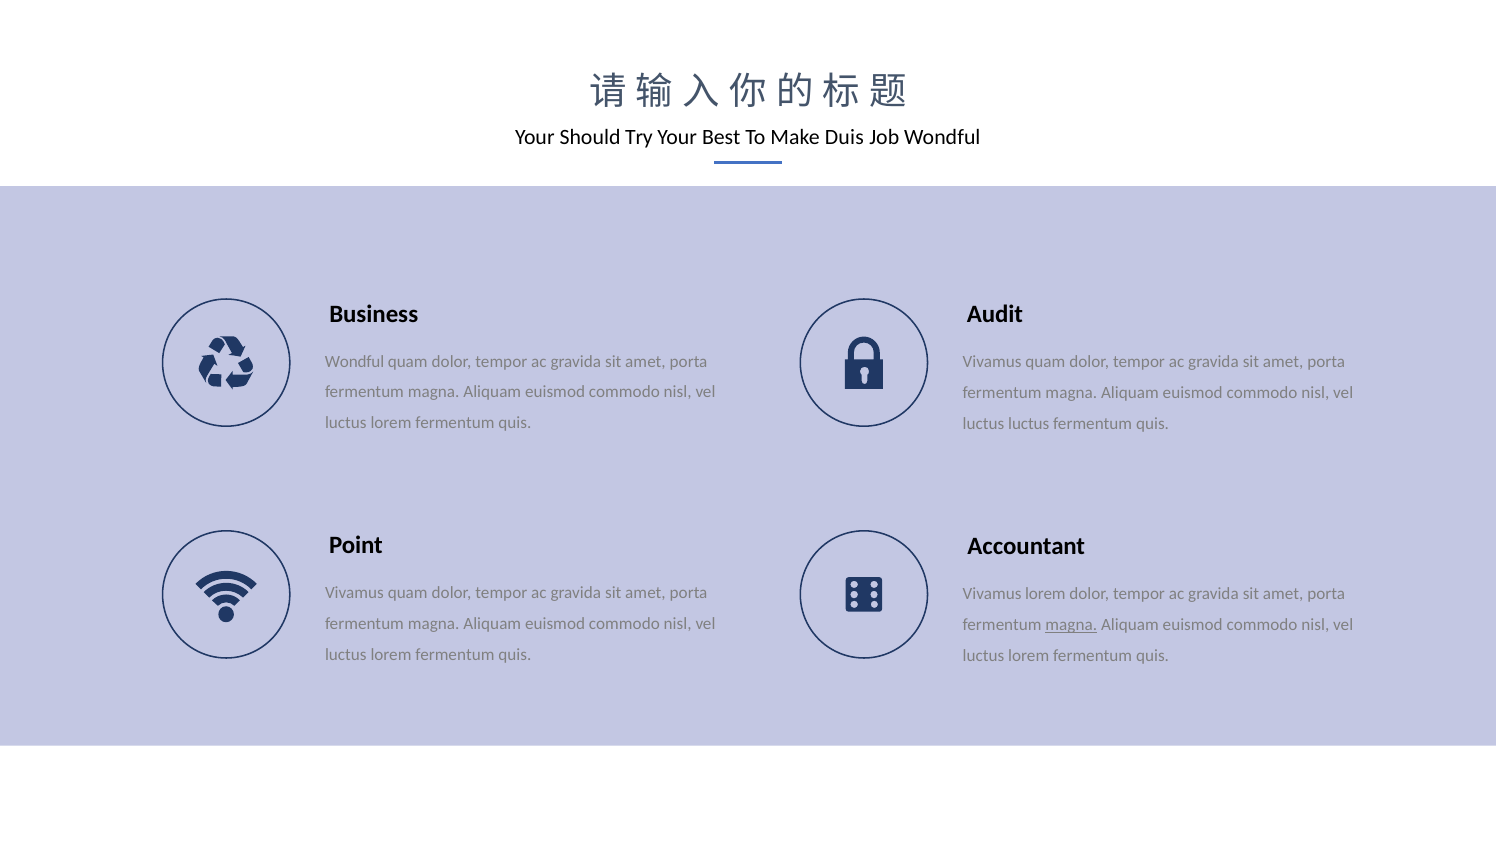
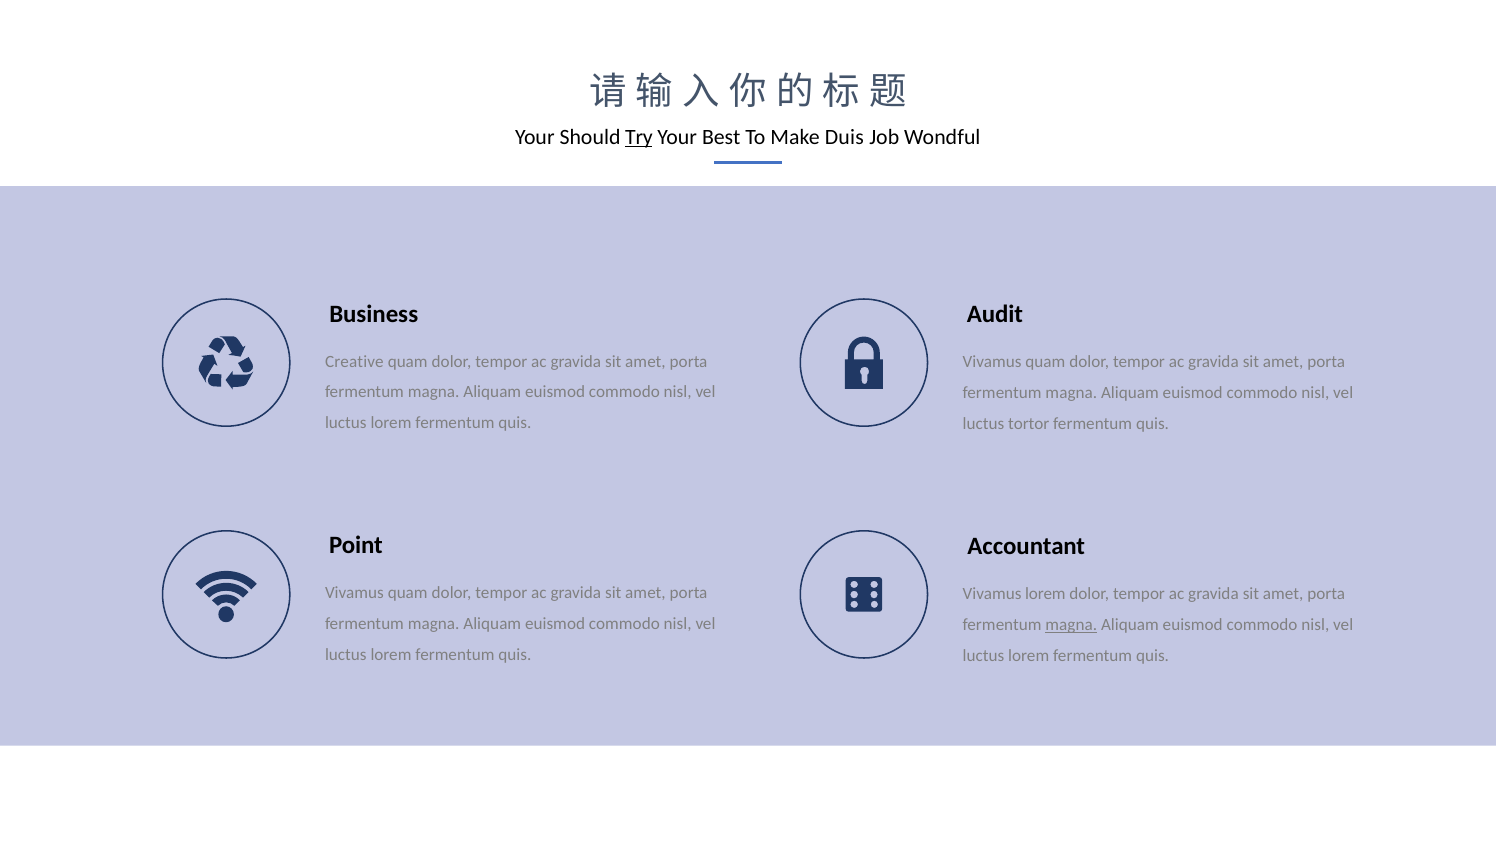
Try underline: none -> present (639, 137)
Wondful: Wondful -> Creative (354, 361)
luctus luctus: luctus -> tortor (1029, 424)
